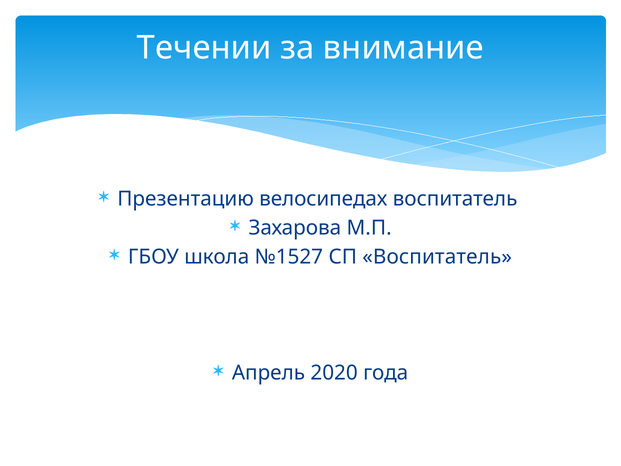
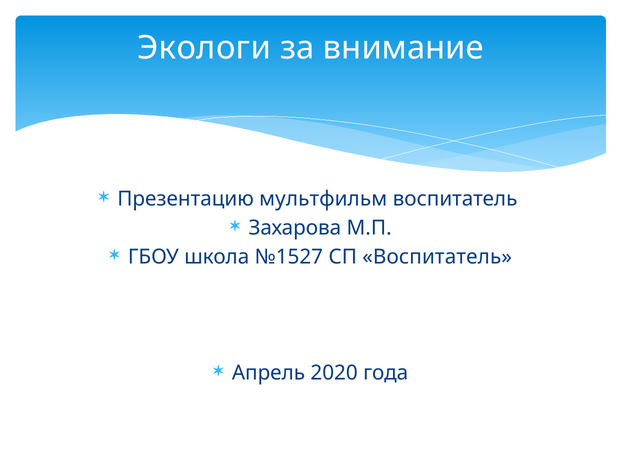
Течении: Течении -> Экологи (204, 48)
велосипедах: велосипедах -> мультфильм (323, 199)
